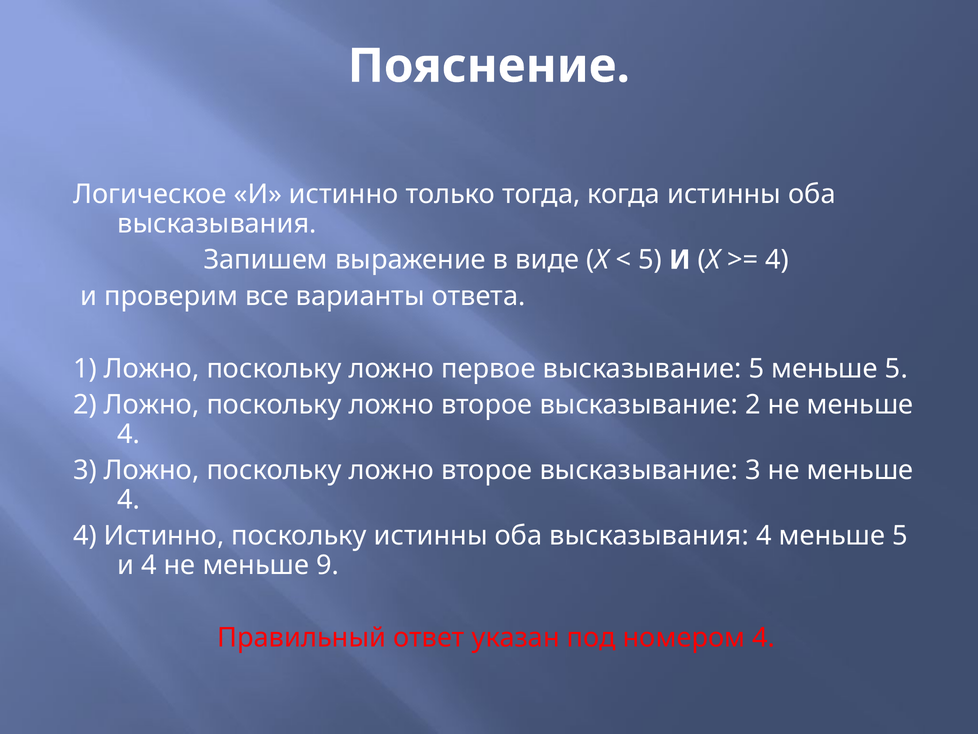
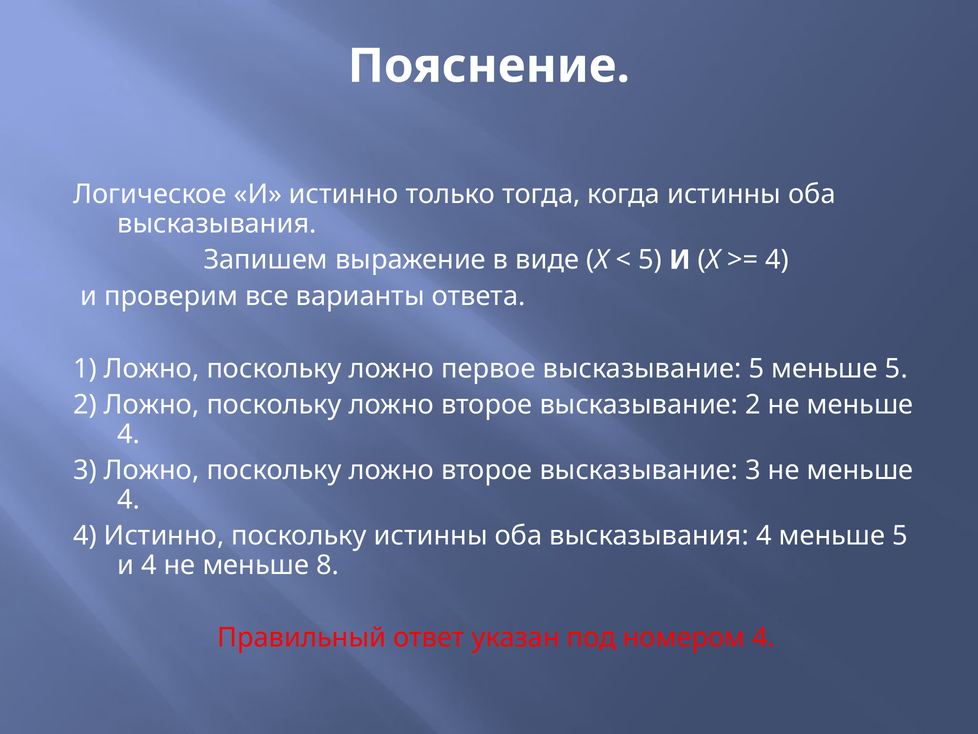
9: 9 -> 8 (328, 565)
